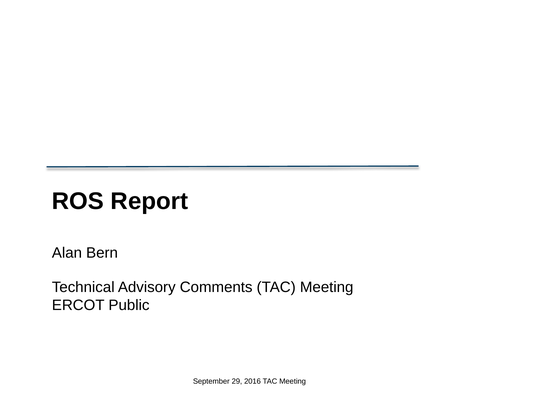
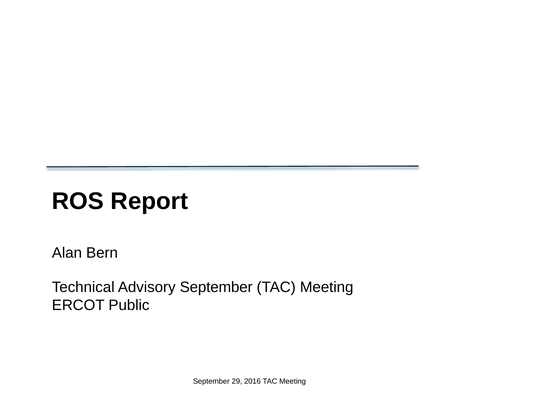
Advisory Comments: Comments -> September (216, 287)
